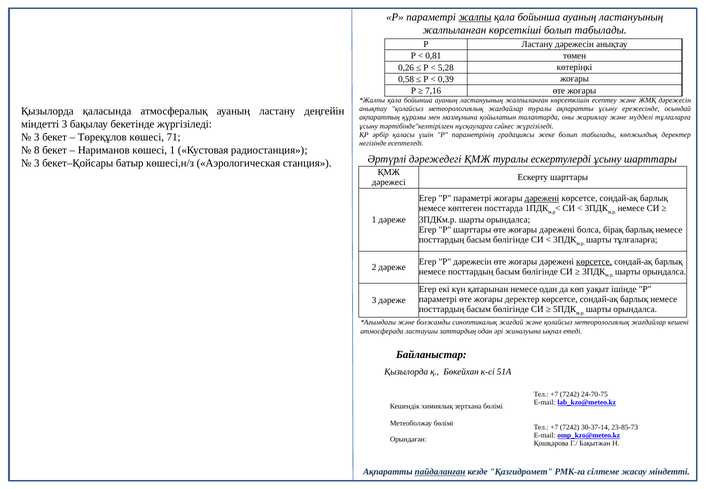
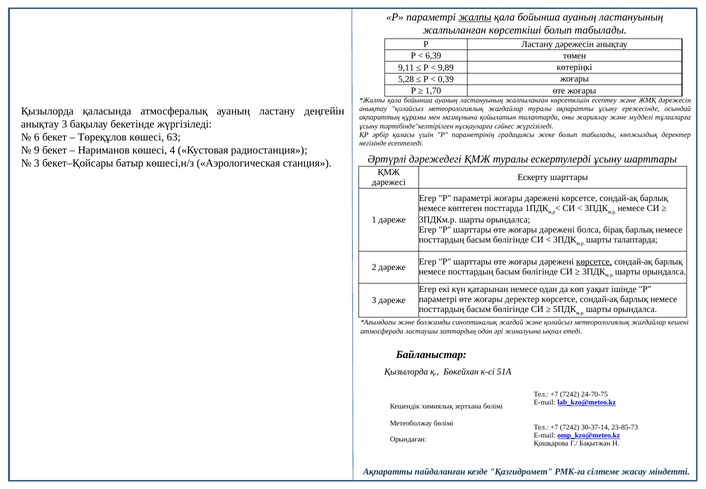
0,81: 0,81 -> 6,39 (433, 56)
0,26: 0,26 -> 9,11 (406, 68)
5,28: 5,28 -> 9,89 (446, 68)
0,58: 0,58 -> 5,28 (406, 79)
7,16: 7,16 -> 1,70 (433, 91)
міндетті: міндетті -> анықтау (40, 124)
3: 3 -> 6 (37, 137)
71: 71 -> 63 (174, 137)
8: 8 -> 9 (37, 150)
көшесі 1: 1 -> 4 (172, 150)
дәрежені underline: present -> none (542, 198)
шарты тұлғаларға: тұлғаларға -> талаптарда (636, 240)
Р дәрежесін: дәрежесін -> шарттары (472, 261)
пайдаланған underline: present -> none (440, 472)
